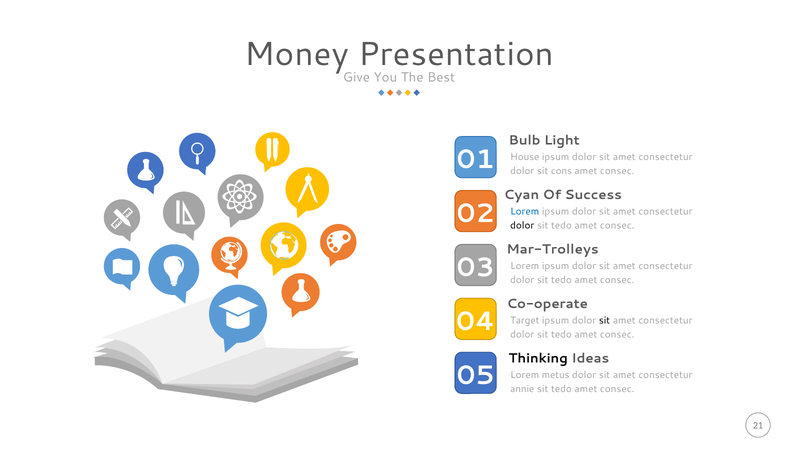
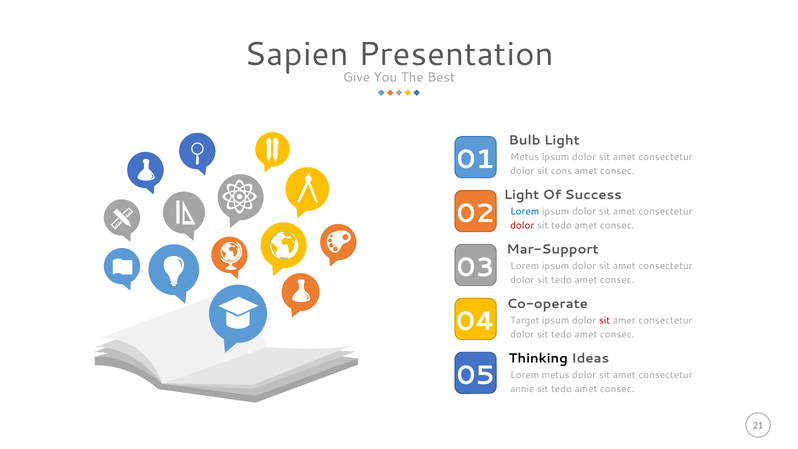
Money: Money -> Sapien (296, 54)
House: House -> Metus (525, 157)
Cyan: Cyan -> Light (522, 195)
dolor colour: black -> red (522, 226)
Mar-Trolleys: Mar-Trolleys -> Mar-Support (553, 249)
sit colour: black -> red (605, 320)
